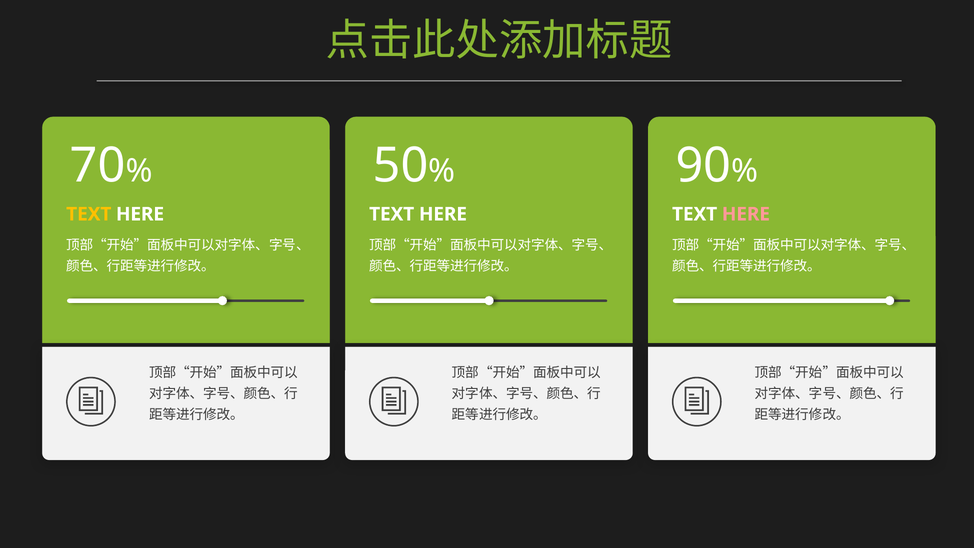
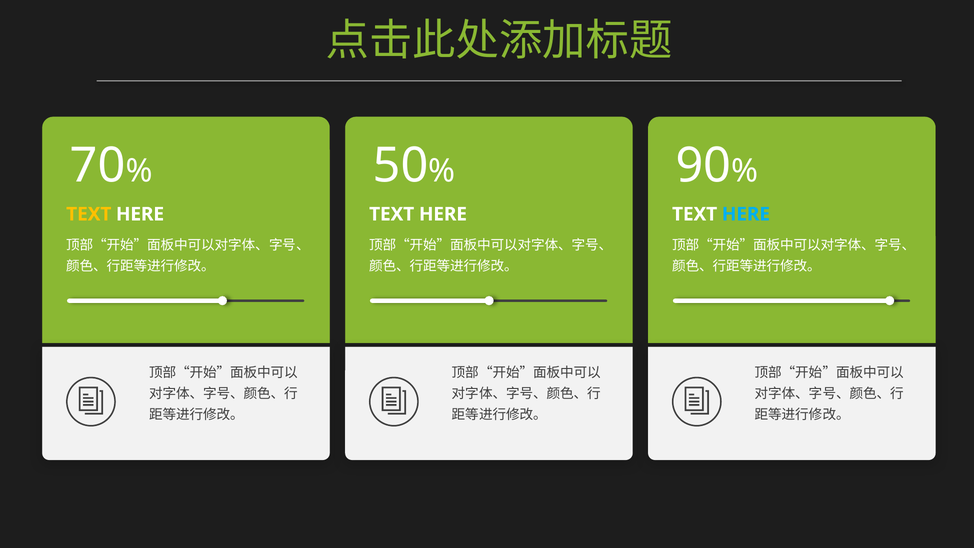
HERE colour: pink -> light blue (746, 214)
